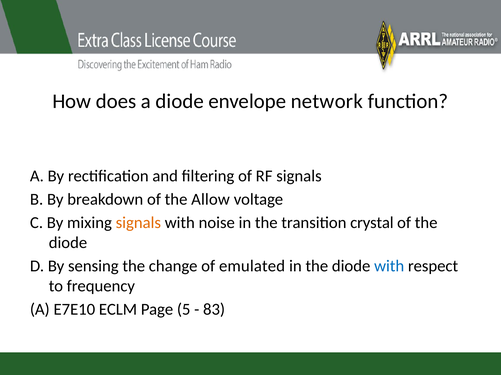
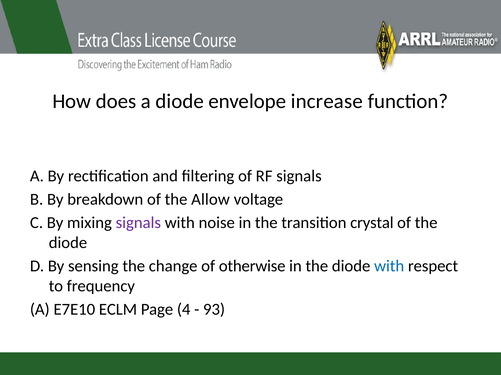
network: network -> increase (327, 102)
signals colour: orange -> purple (138, 223)
emulated: emulated -> otherwise (252, 267)
5: 5 -> 4 (184, 310)
83: 83 -> 93 (214, 310)
